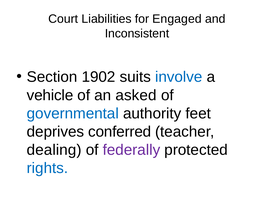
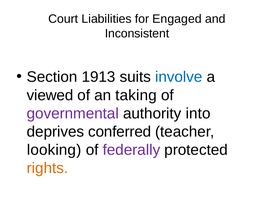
1902: 1902 -> 1913 (99, 77)
vehicle: vehicle -> viewed (50, 95)
asked: asked -> taking (136, 95)
governmental colour: blue -> purple (73, 114)
feet: feet -> into (198, 114)
dealing: dealing -> looking (54, 150)
rights colour: blue -> orange (47, 168)
